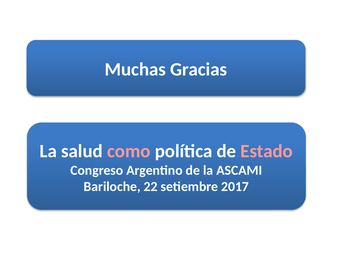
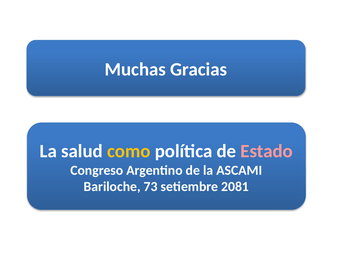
como colour: pink -> yellow (129, 151)
22: 22 -> 73 (151, 187)
2017: 2017 -> 2081 (235, 187)
